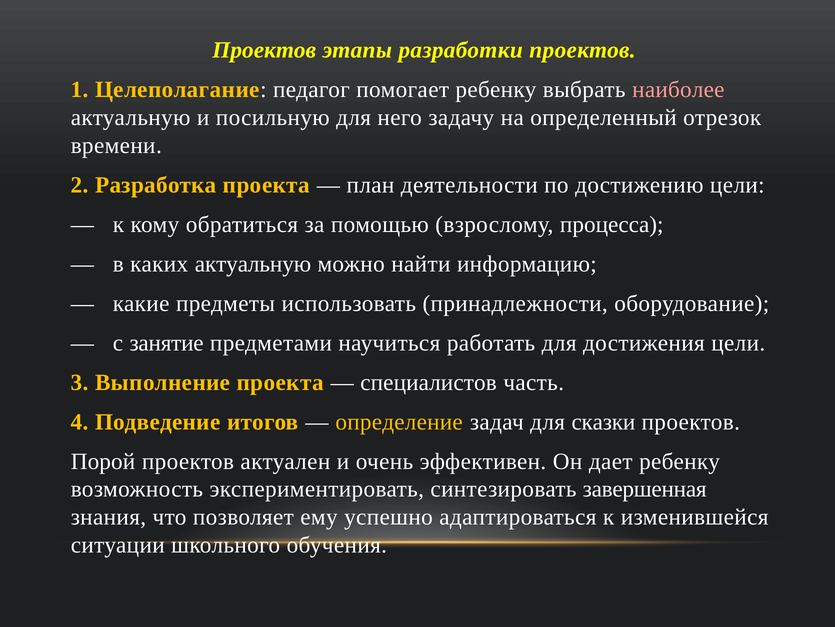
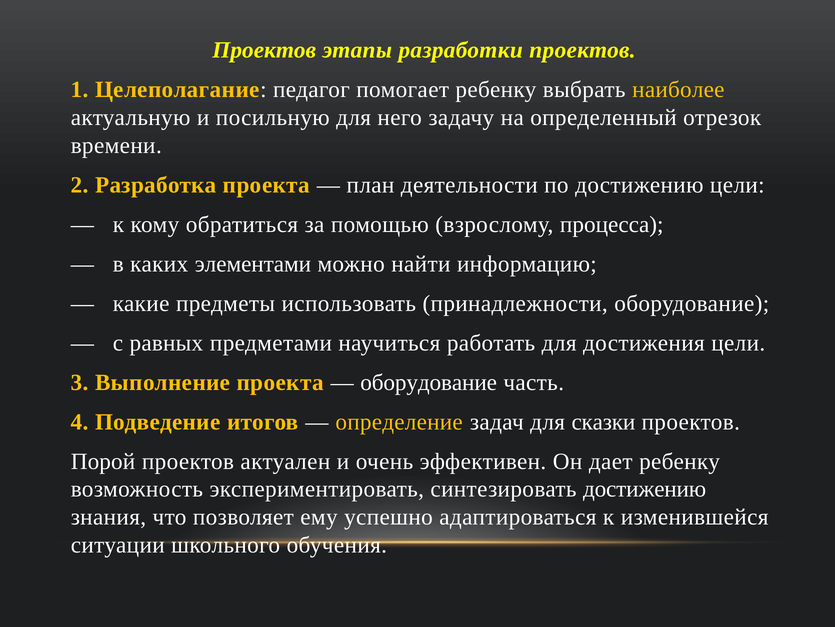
наиболее colour: pink -> yellow (678, 90)
каких актуальную: актуальную -> элементами (253, 264)
занятие: занятие -> равных (166, 342)
специалистов: специалистов -> оборудование (429, 382)
синтезировать завершенная: завершенная -> достижению (645, 489)
